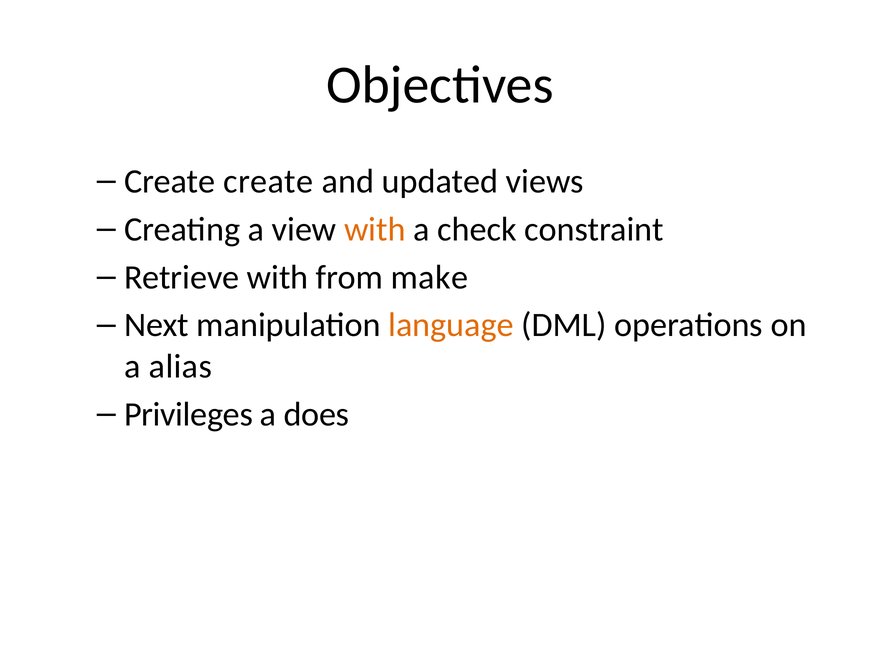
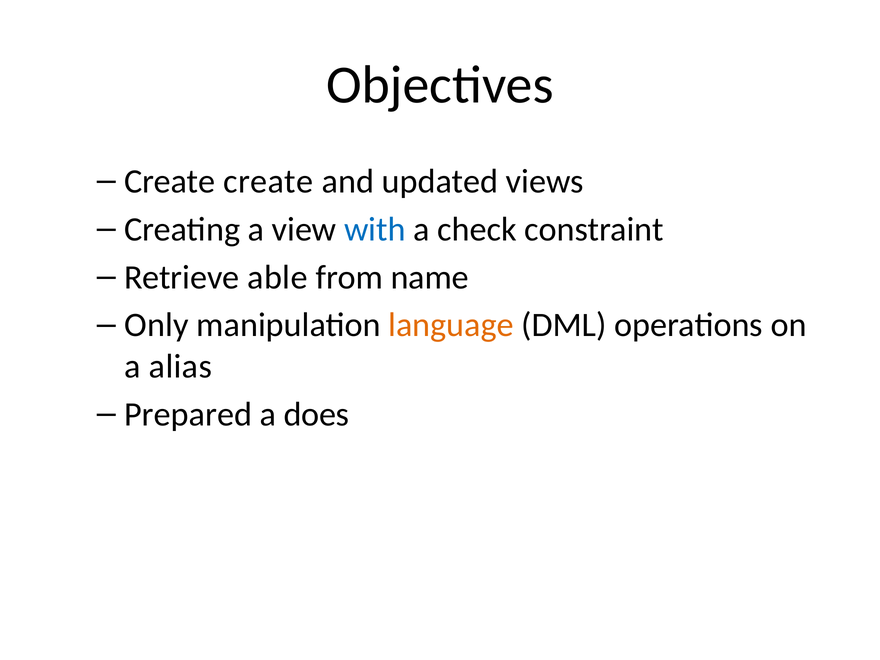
with colour: orange -> blue (375, 229)
Retrieve with: with -> able (277, 277)
make: make -> name (430, 277)
Next: Next -> Only (156, 325)
Privileges: Privileges -> Prepared (188, 414)
